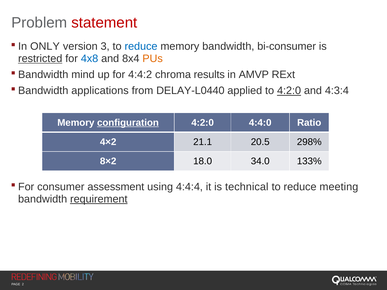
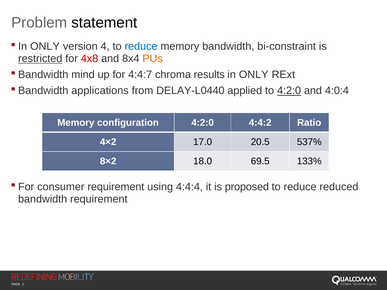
statement colour: red -> black (104, 23)
3: 3 -> 4 (105, 46)
bi-consumer: bi-consumer -> bi-constraint (287, 46)
4x8 colour: blue -> red (90, 59)
4:4:2: 4:4:2 -> 4:4:7 (140, 75)
in AMVP: AMVP -> ONLY (254, 75)
4:3:4: 4:3:4 -> 4:0:4 (337, 91)
configuration underline: present -> none (128, 123)
4:4:0: 4:4:0 -> 4:4:2 (260, 123)
21.1: 21.1 -> 17.0 (203, 142)
298%: 298% -> 537% (309, 142)
34.0: 34.0 -> 69.5 (260, 161)
consumer assessment: assessment -> requirement (116, 187)
technical: technical -> proposed (247, 187)
meeting: meeting -> reduced (339, 187)
requirement underline: present -> none (99, 199)
